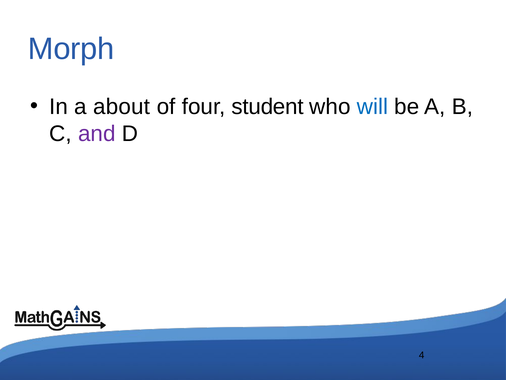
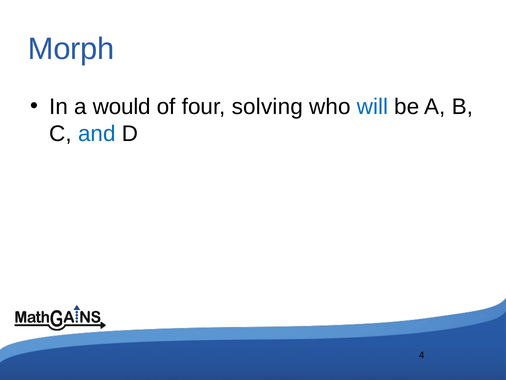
about: about -> would (122, 106)
student: student -> solving (267, 106)
and colour: purple -> blue (97, 133)
